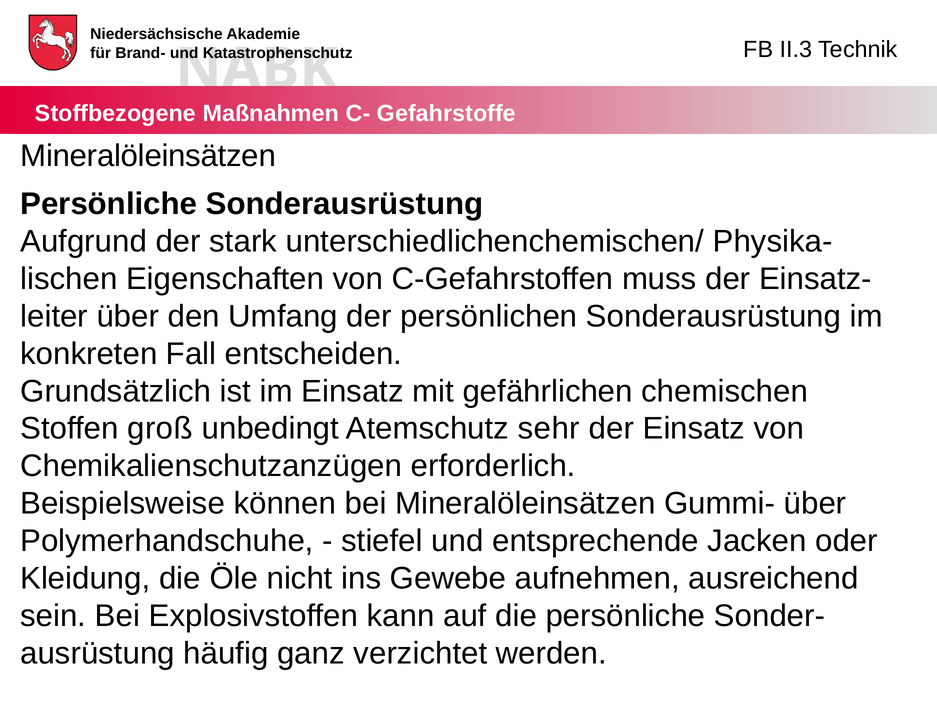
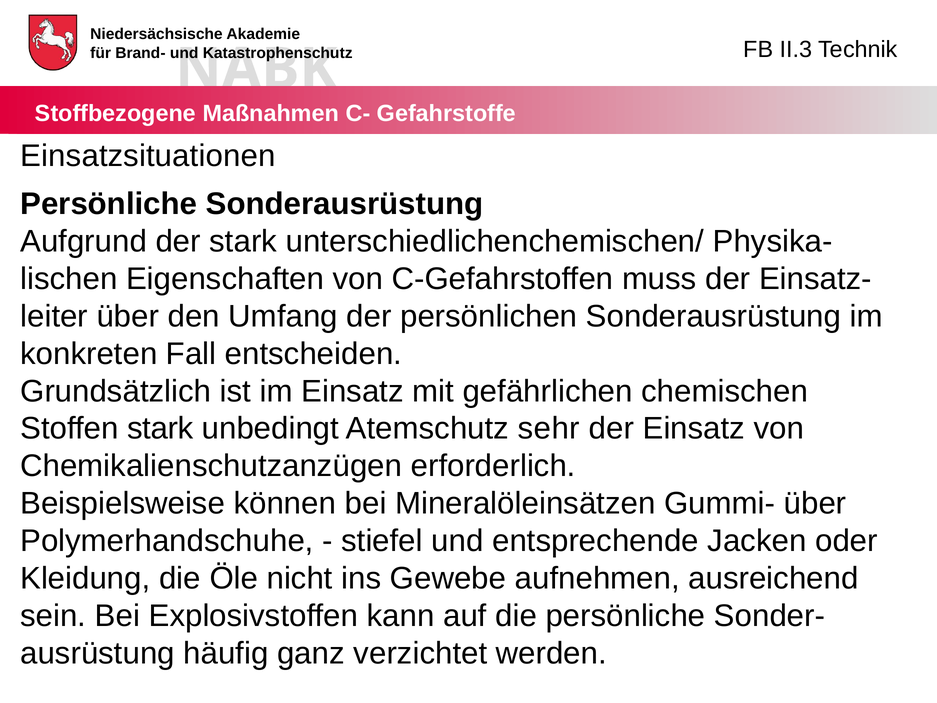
Mineralöleinsätzen: Mineralöleinsätzen -> Einsatzsituationen (148, 156)
Stoffen groß: groß -> stark (160, 429)
